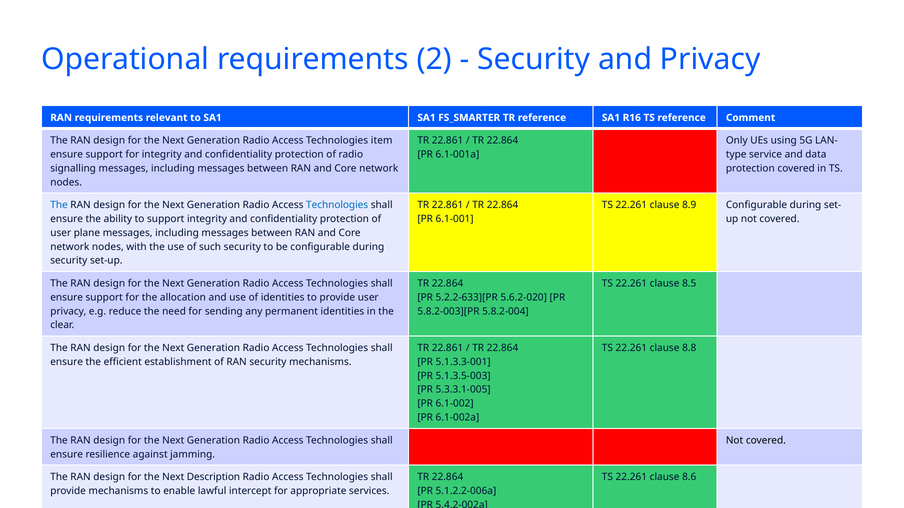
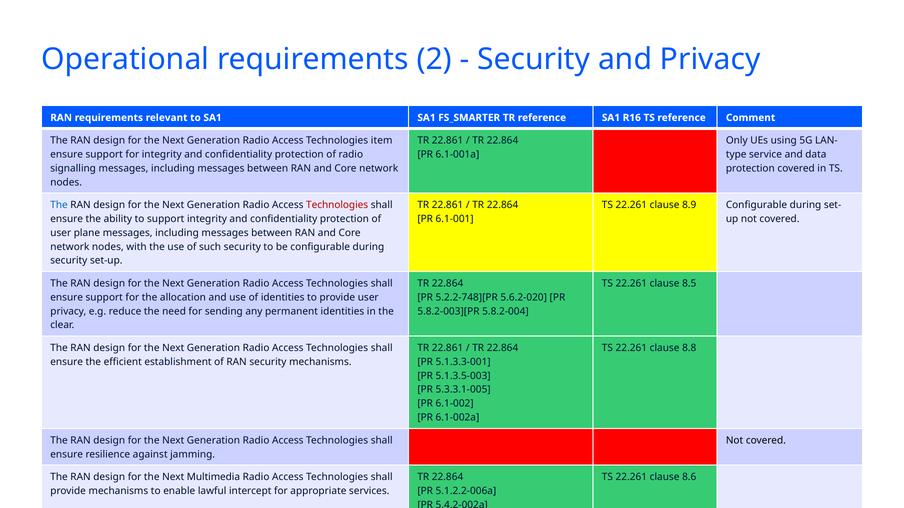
Technologies colour: blue -> red (337, 205)
5.2.2-633][PR: 5.2.2-633][PR -> 5.2.2-748][PR (467, 298)
Description: Description -> Multimedia (213, 478)
